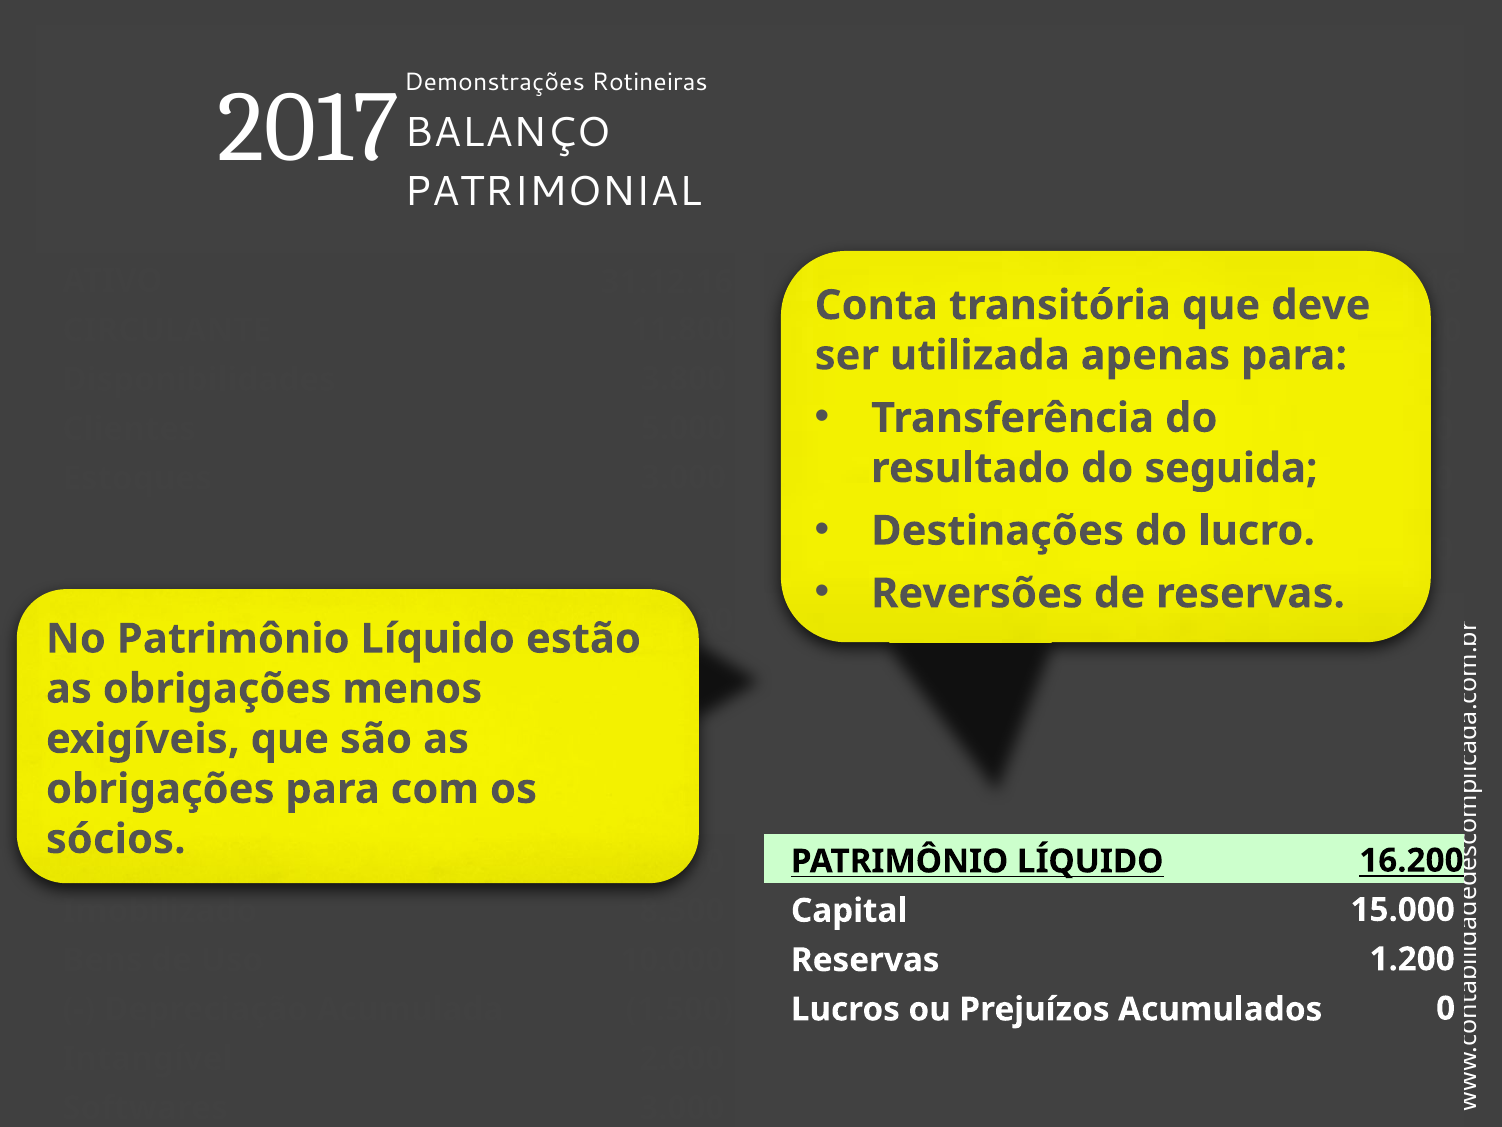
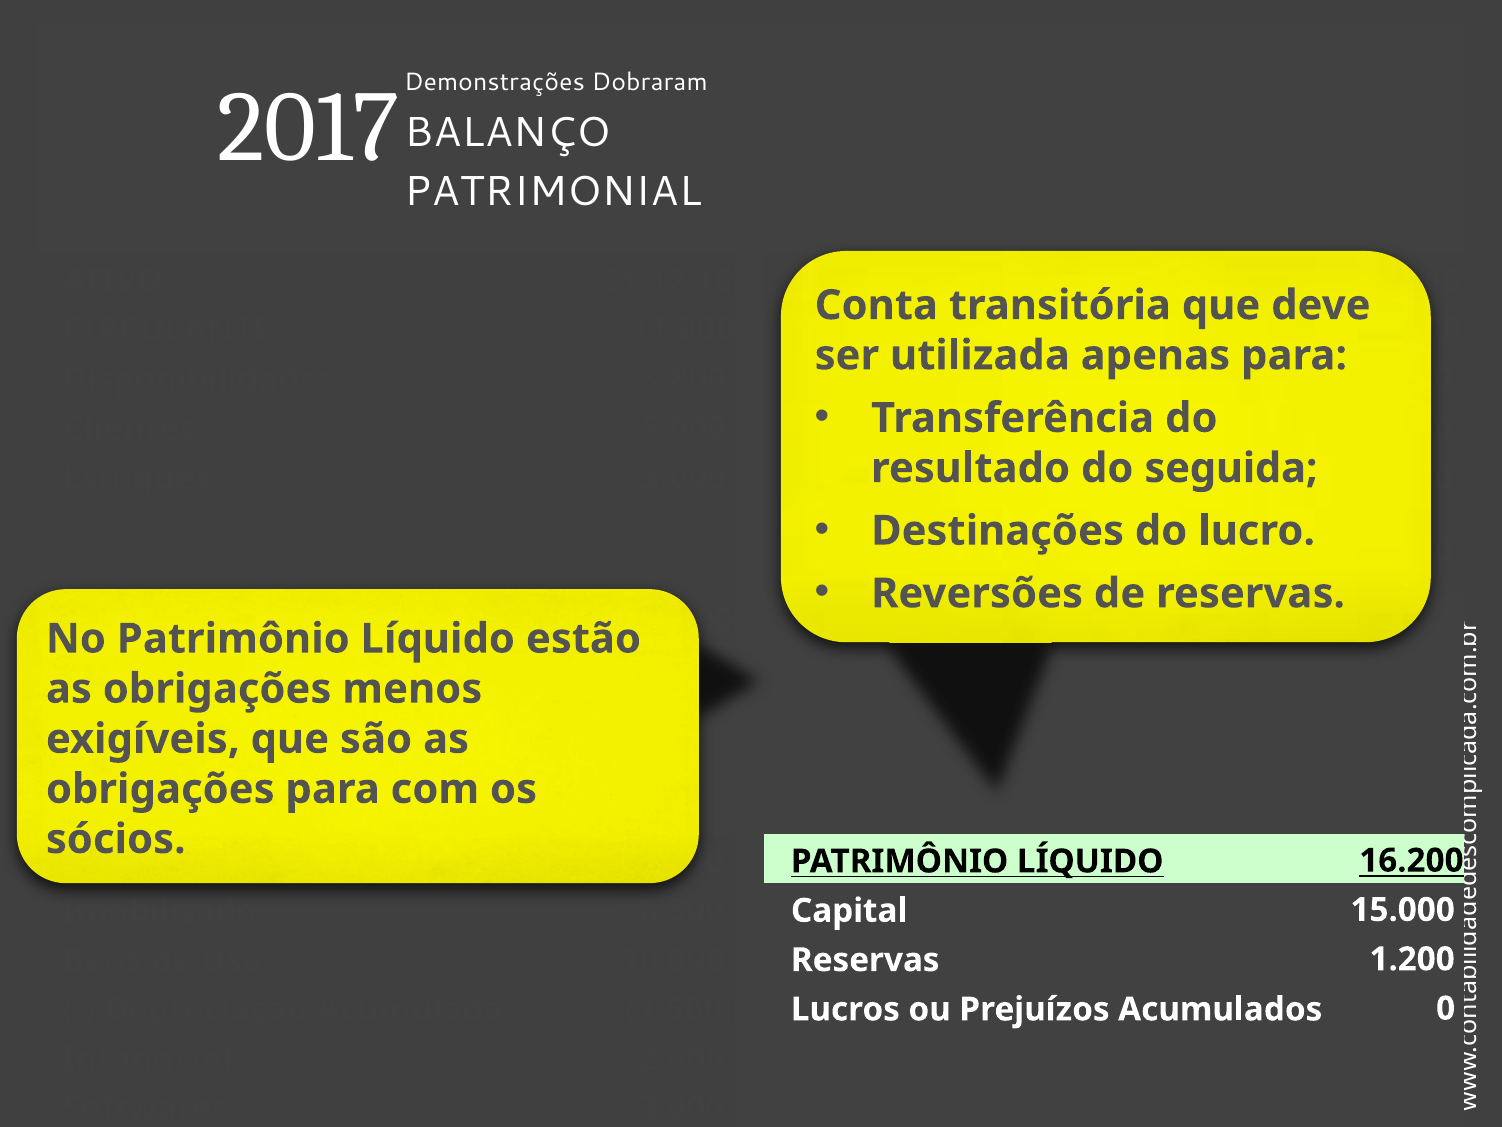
Rotineiras: Rotineiras -> Dobraram (650, 82)
